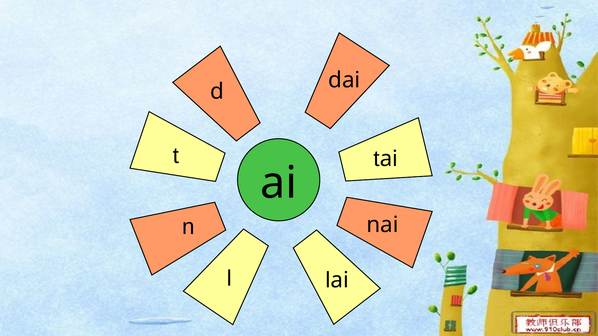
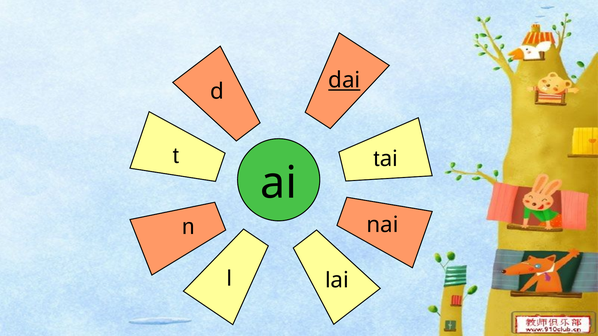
dai underline: none -> present (344, 80)
